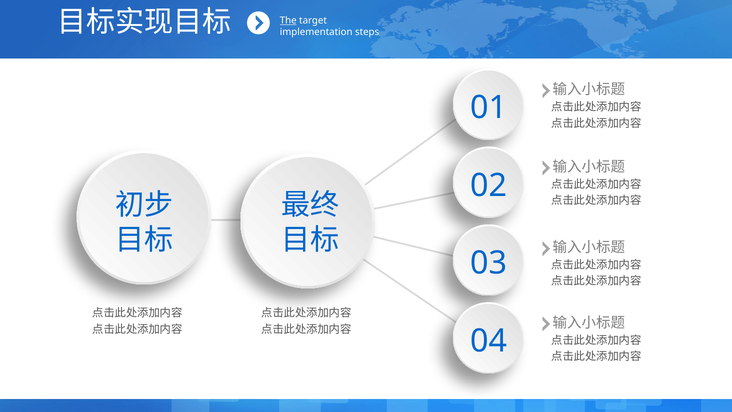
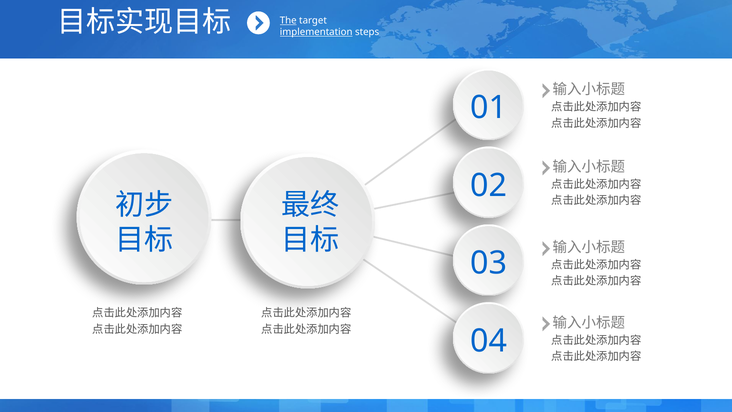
implementation underline: none -> present (316, 32)
